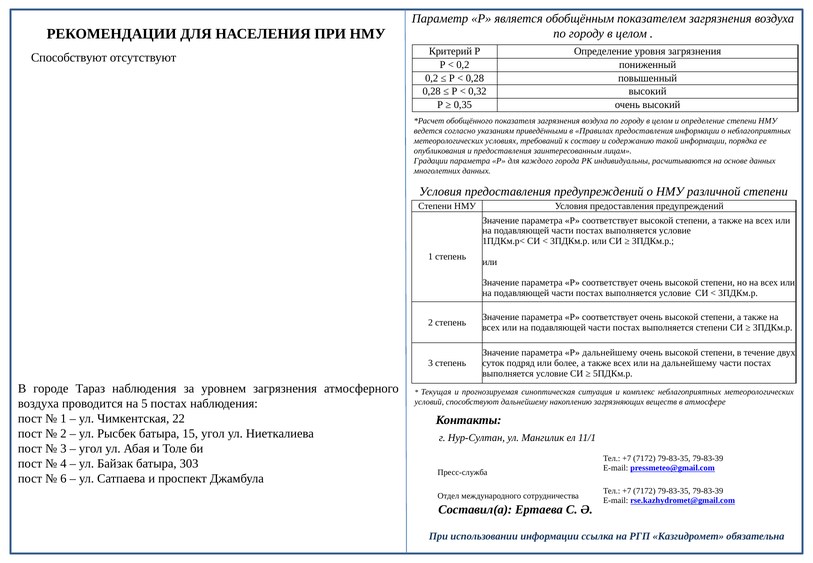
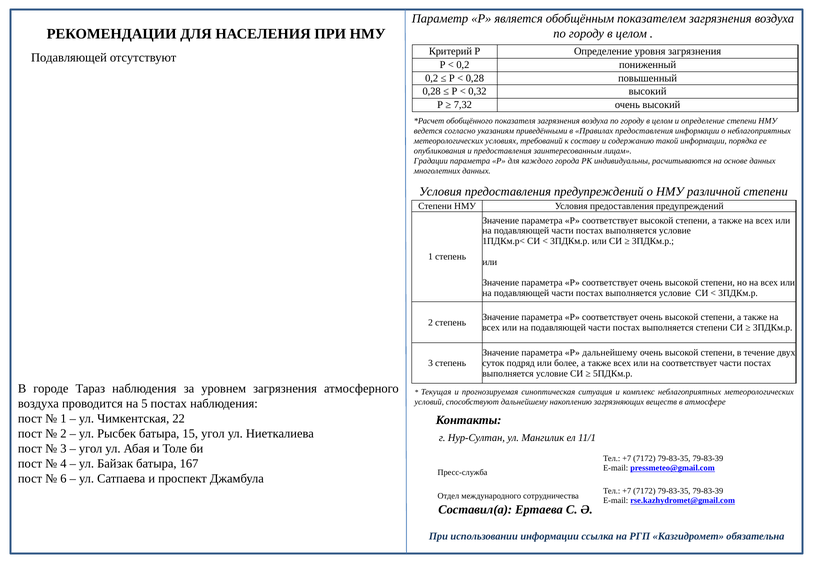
Способствуют: Способствуют -> Подавляющей (69, 58)
0,35: 0,35 -> 7,32 (463, 105)
на дальнейшему: дальнейшему -> соответствует (690, 363)
303: 303 -> 167 (189, 464)
